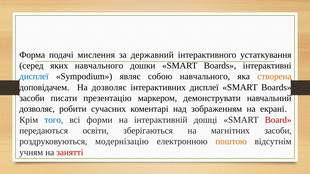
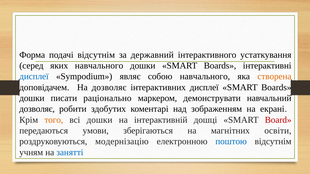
подачі мислення: мислення -> відсутнім (96, 55)
засоби: засоби -> дошки (32, 98)
презентацію: презентацію -> раціонально (107, 98)
сучасних: сучасних -> здобутих (109, 109)
того colour: blue -> orange (54, 120)
всі форми: форми -> дошки (100, 120)
освіти: освіти -> умови (96, 131)
магнітних засоби: засоби -> освіти (278, 131)
поштою colour: orange -> blue (231, 142)
занятті colour: red -> blue (70, 153)
